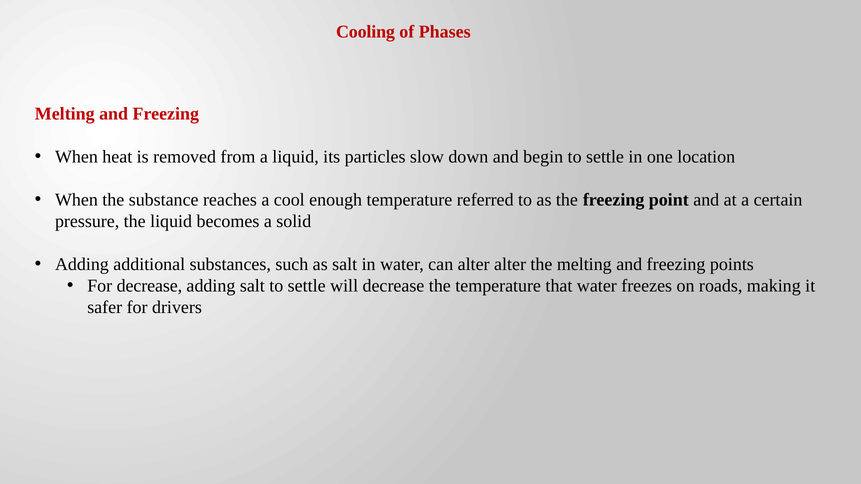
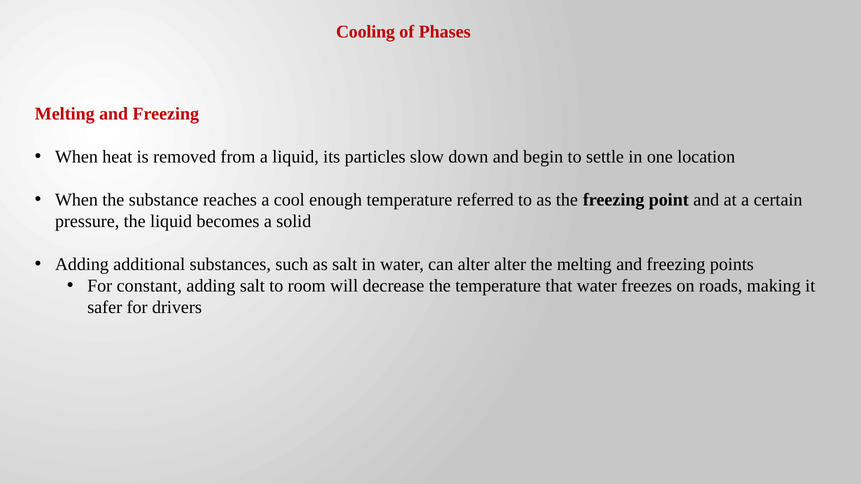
For decrease: decrease -> constant (149, 286)
salt to settle: settle -> room (307, 286)
